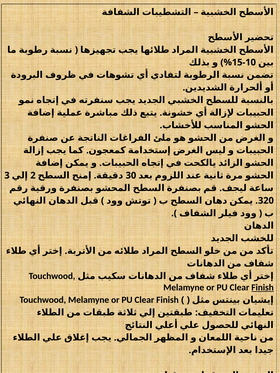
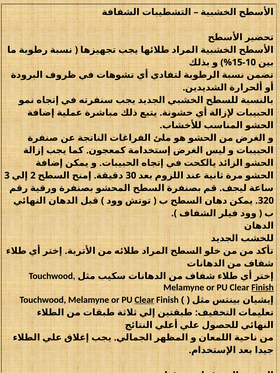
Clear underline: none -> present (144, 300)
